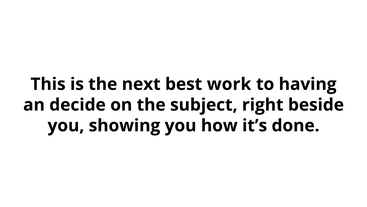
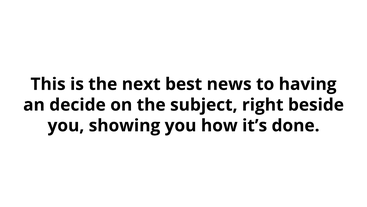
work: work -> news (229, 84)
